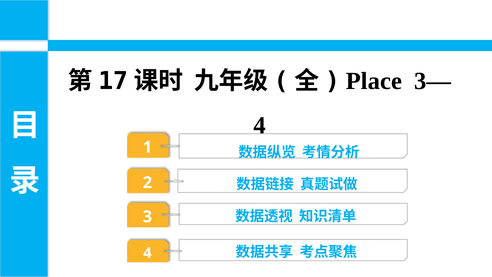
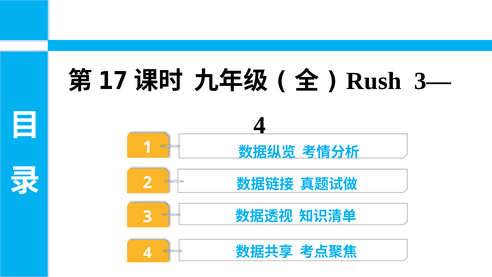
Place: Place -> Rush (374, 81)
